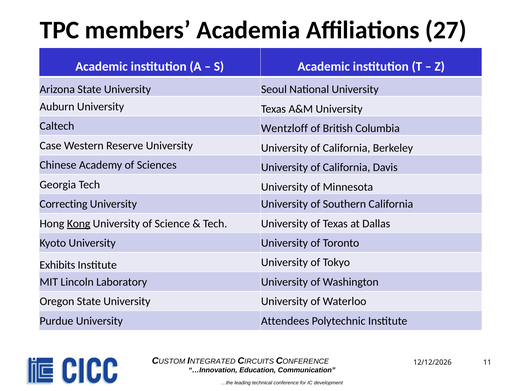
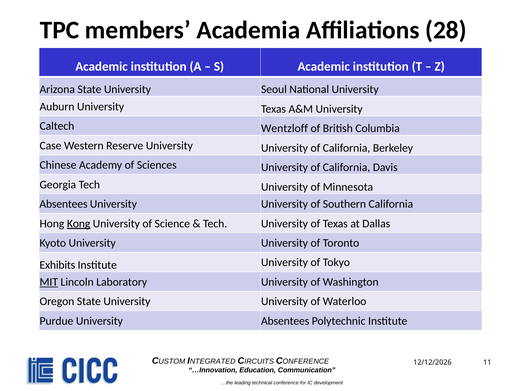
27: 27 -> 28 (446, 30)
Correcting: Correcting -> Absentees (64, 204)
MIT underline: none -> present (49, 282)
University Attendees: Attendees -> Absentees (285, 321)
